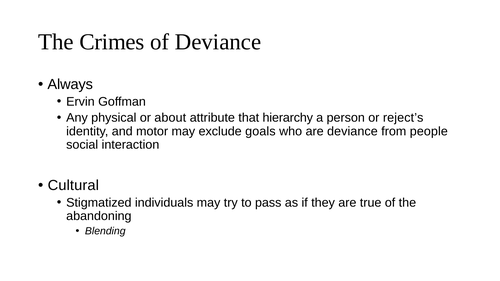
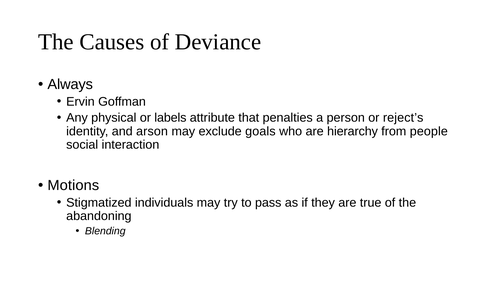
Crimes: Crimes -> Causes (112, 42)
about: about -> labels (170, 118)
hierarchy: hierarchy -> penalties (288, 118)
motor: motor -> arson (152, 131)
are deviance: deviance -> hierarchy (353, 131)
Cultural: Cultural -> Motions (73, 186)
